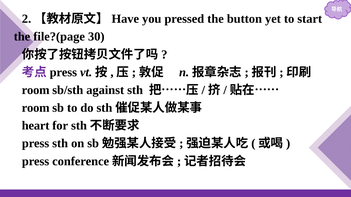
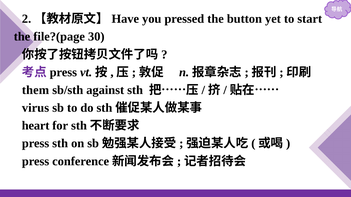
room: room -> them (36, 90)
room: room -> virus (36, 108)
